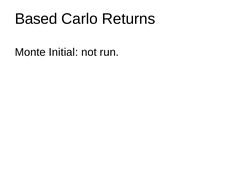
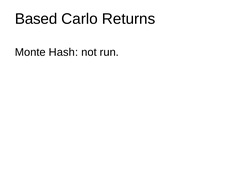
Initial: Initial -> Hash (63, 52)
